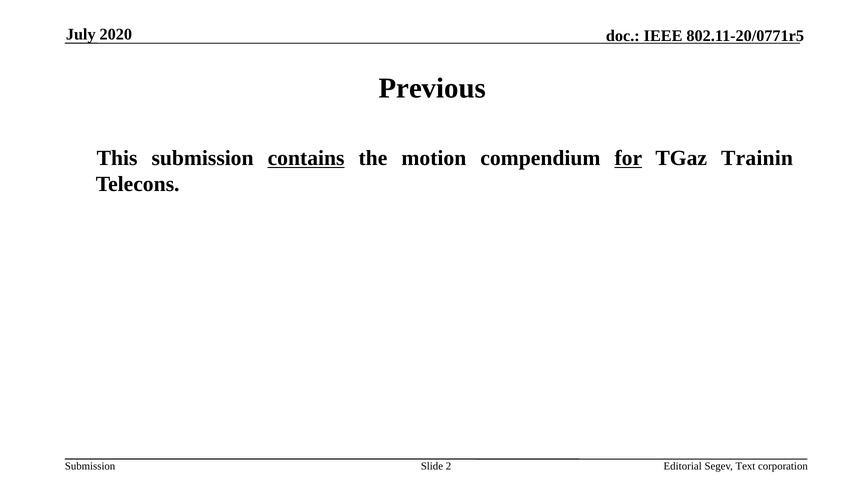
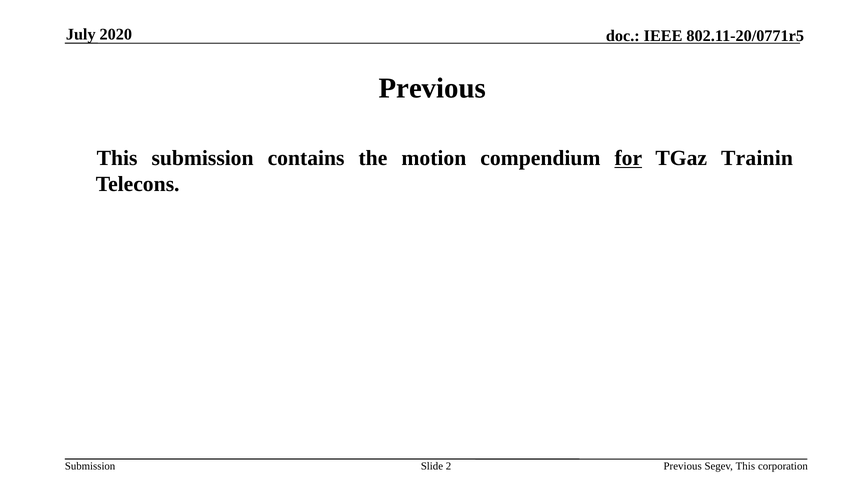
contains underline: present -> none (306, 158)
Editorial: Editorial -> Previous (683, 467)
Segev Text: Text -> This (745, 467)
